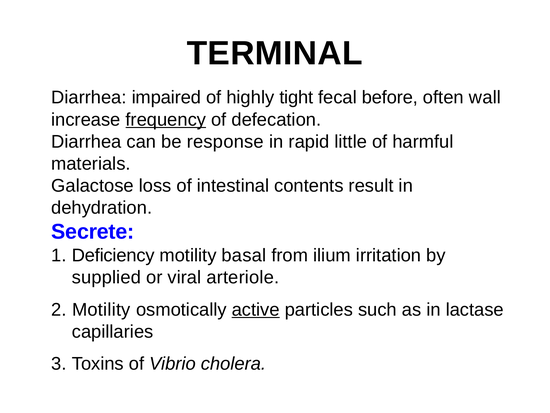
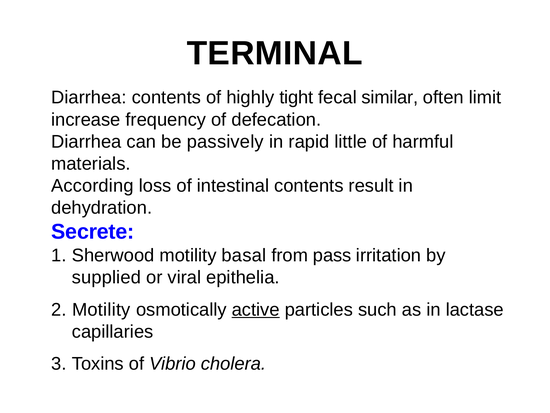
Diarrhea impaired: impaired -> contents (166, 97)
before: before -> similar (390, 97)
wall: wall -> limit (485, 97)
frequency underline: present -> none (166, 119)
response: response -> passively (225, 141)
Galactose: Galactose -> According (92, 185)
Deficiency: Deficiency -> Sherwood (113, 255)
ilium: ilium -> pass (332, 255)
arteriole: arteriole -> epithelia (243, 277)
